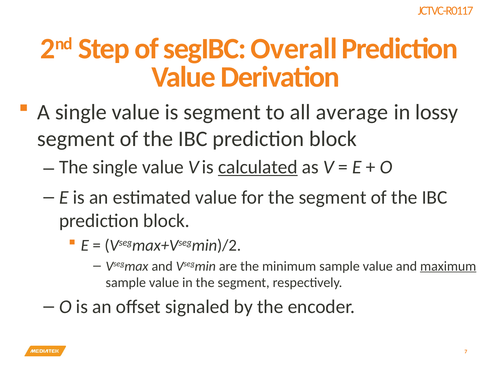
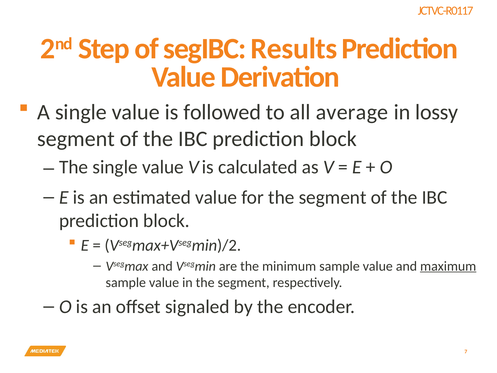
Overall: Overall -> Results (294, 49)
is segment: segment -> followed (222, 112)
calculated underline: present -> none (258, 167)
